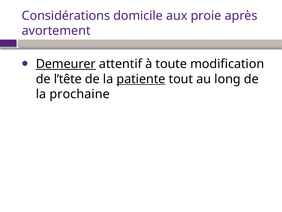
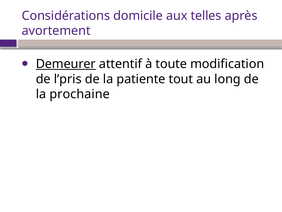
proie: proie -> telles (206, 16)
l’tête: l’tête -> l’pris (68, 79)
patiente underline: present -> none (141, 79)
